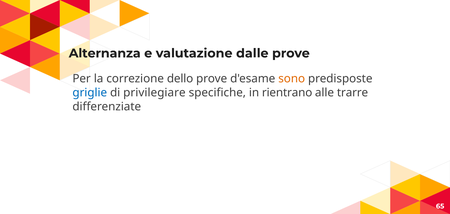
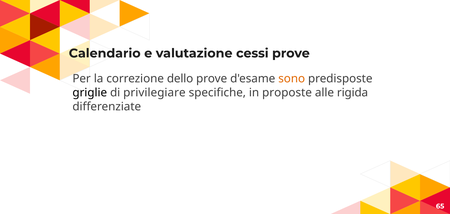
Alternanza: Alternanza -> Calendario (105, 53)
dalle: dalle -> cessi (252, 53)
griglie colour: blue -> black (90, 93)
rientrano: rientrano -> proposte (287, 93)
trarre: trarre -> rigida (353, 93)
